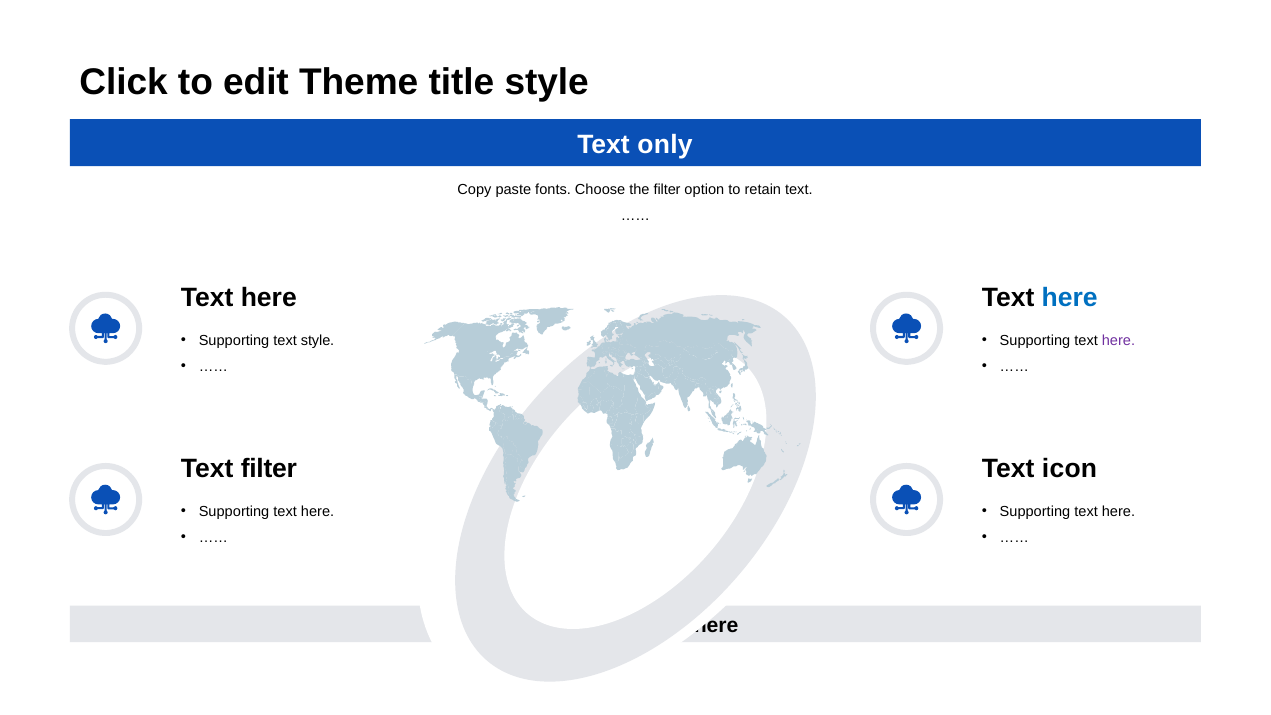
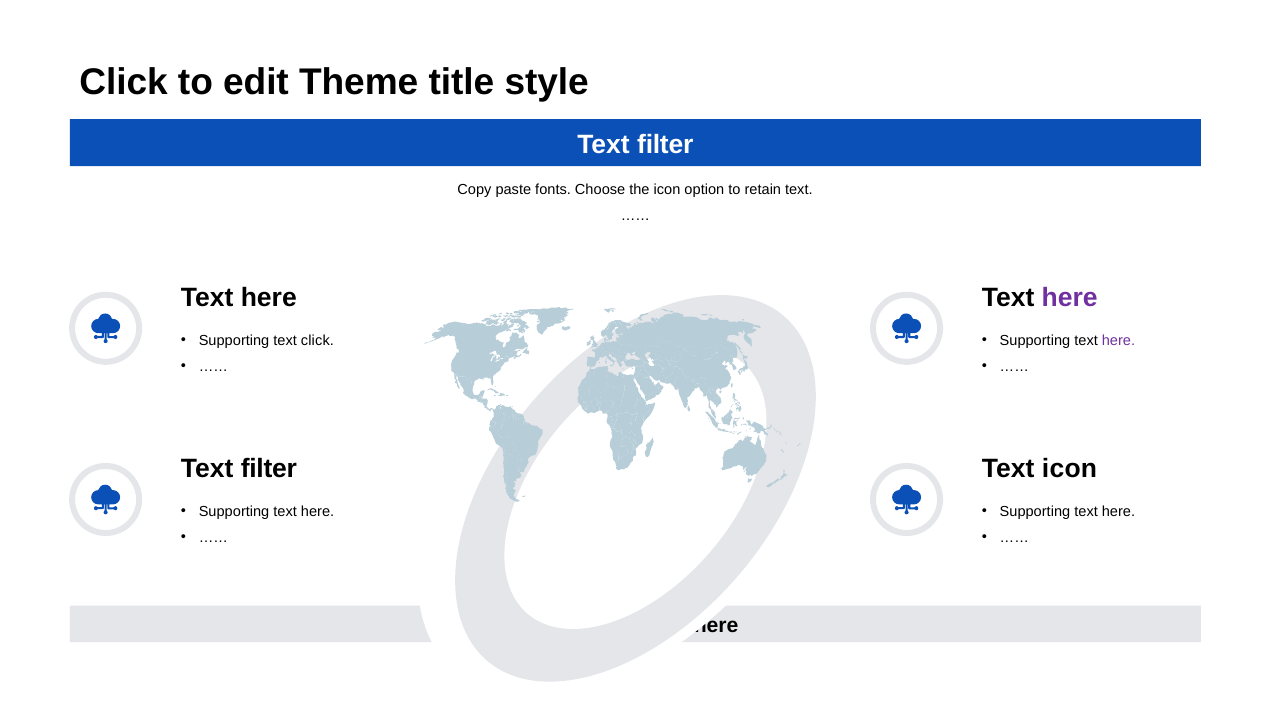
only: only -> filter (665, 144)
the filter: filter -> icon (667, 189)
here colour: blue -> purple (1070, 298)
text style: style -> click (317, 340)
